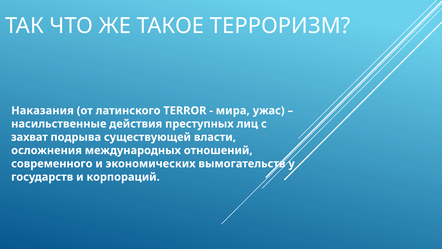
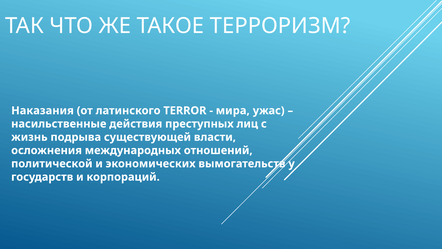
захват: захват -> жизнь (29, 137)
современного: современного -> политической (52, 163)
